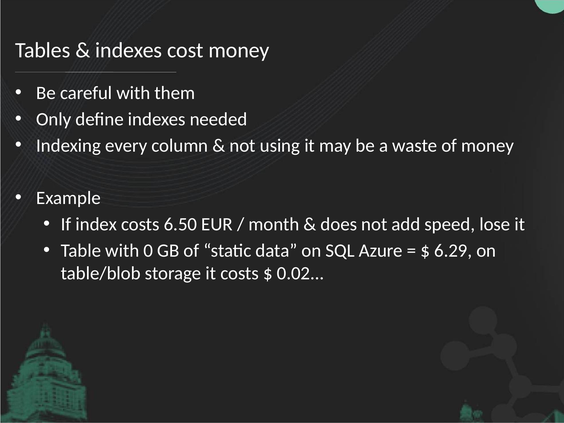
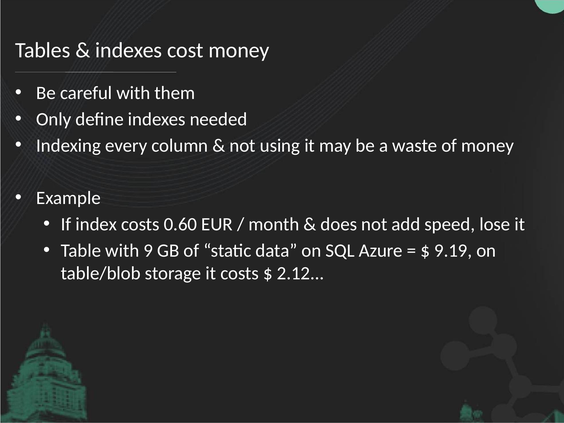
6.50: 6.50 -> 0.60 (180, 224)
0: 0 -> 9 (148, 251)
6.29: 6.29 -> 9.19 (453, 251)
0.02: 0.02 -> 2.12 (301, 273)
